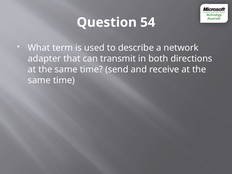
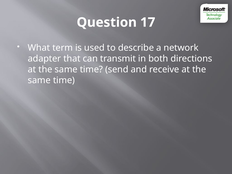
54: 54 -> 17 (148, 22)
